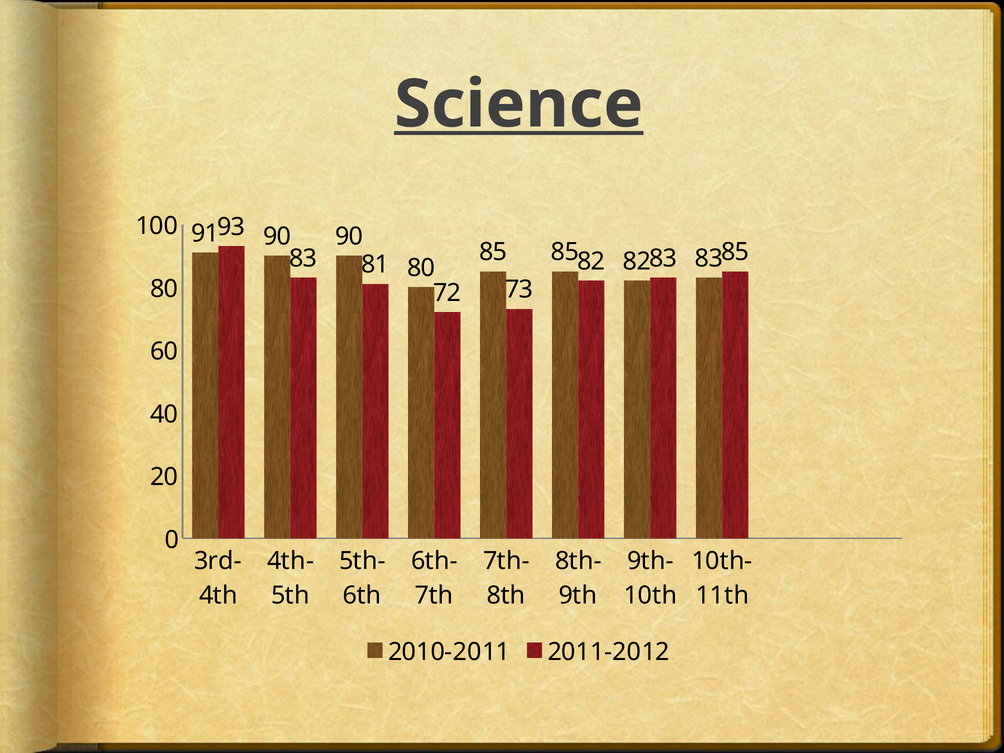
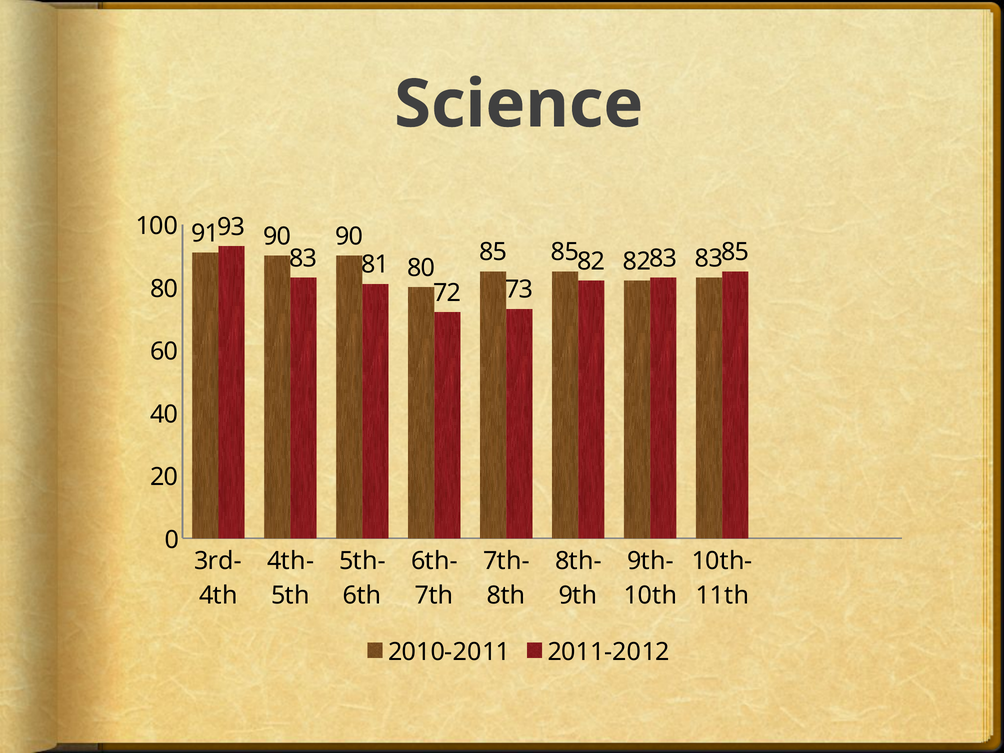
Science underline: present -> none (519, 104)
